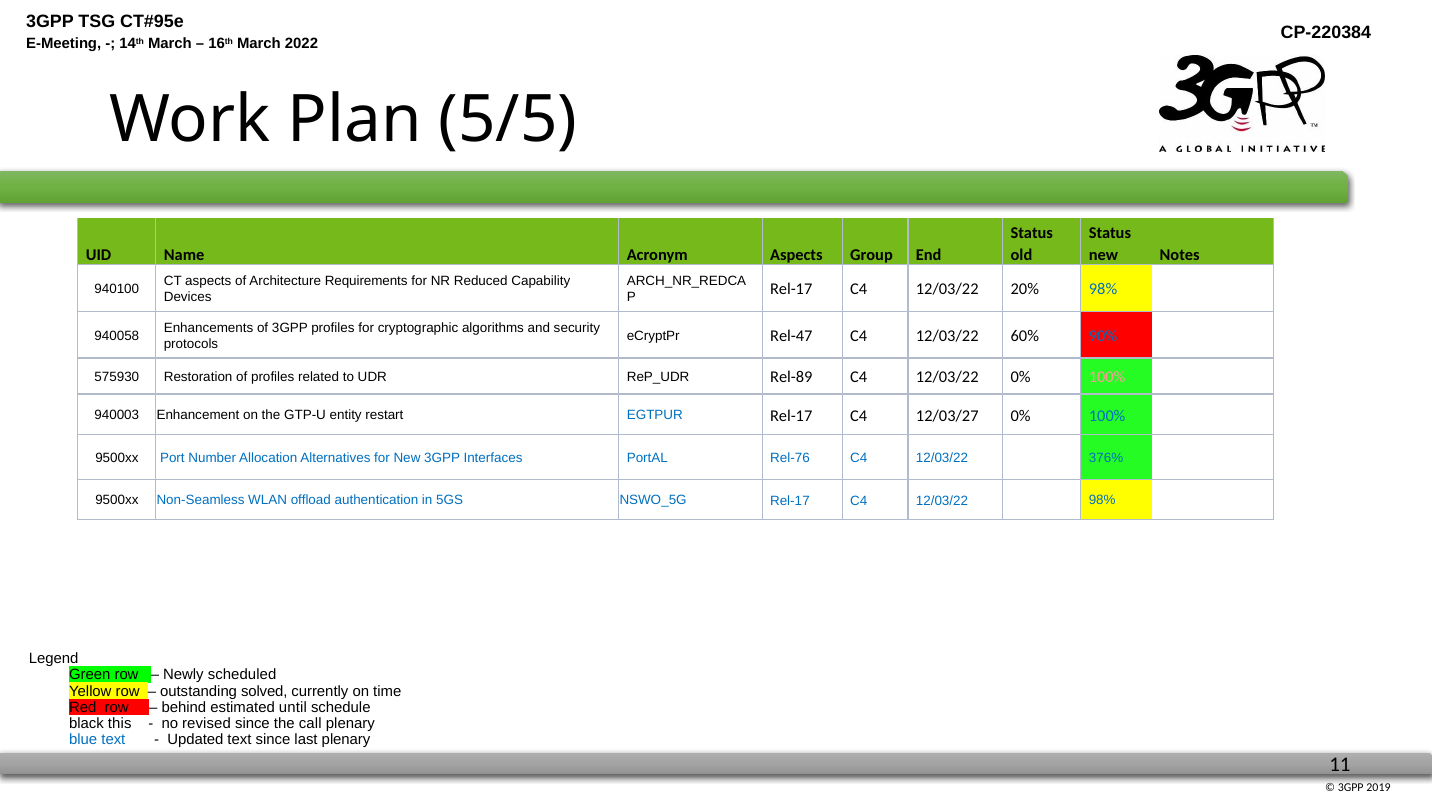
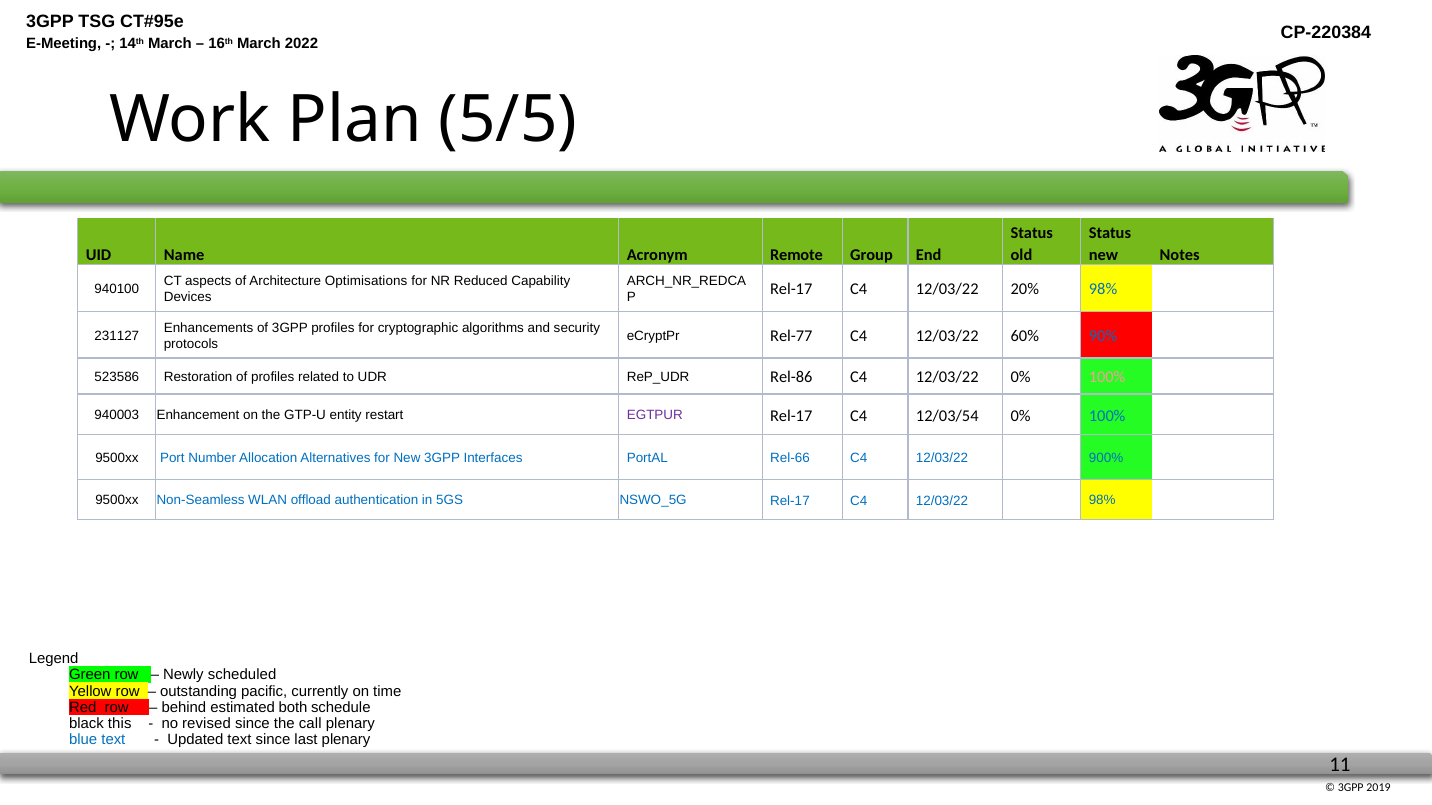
Acronym Aspects: Aspects -> Remote (796, 255)
Requirements: Requirements -> Optimisations (366, 281)
940058: 940058 -> 231127 (117, 336)
Rel-47: Rel-47 -> Rel-77 (791, 336)
575930: 575930 -> 523586 (117, 378)
Rel-89: Rel-89 -> Rel-86 (791, 378)
EGTPUR colour: blue -> purple (655, 415)
12/03/27: 12/03/27 -> 12/03/54 (947, 416)
Rel-76: Rel-76 -> Rel-66 (790, 459)
376%: 376% -> 900% (1106, 458)
solved: solved -> pacific (264, 692)
until: until -> both (293, 708)
